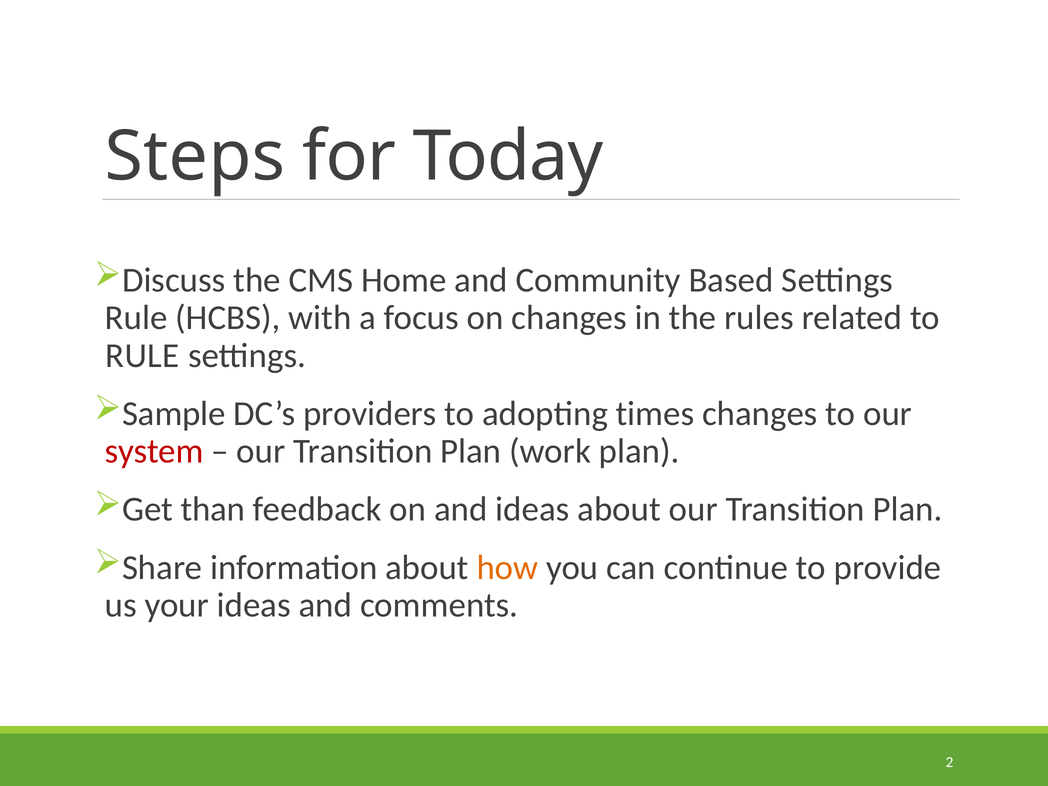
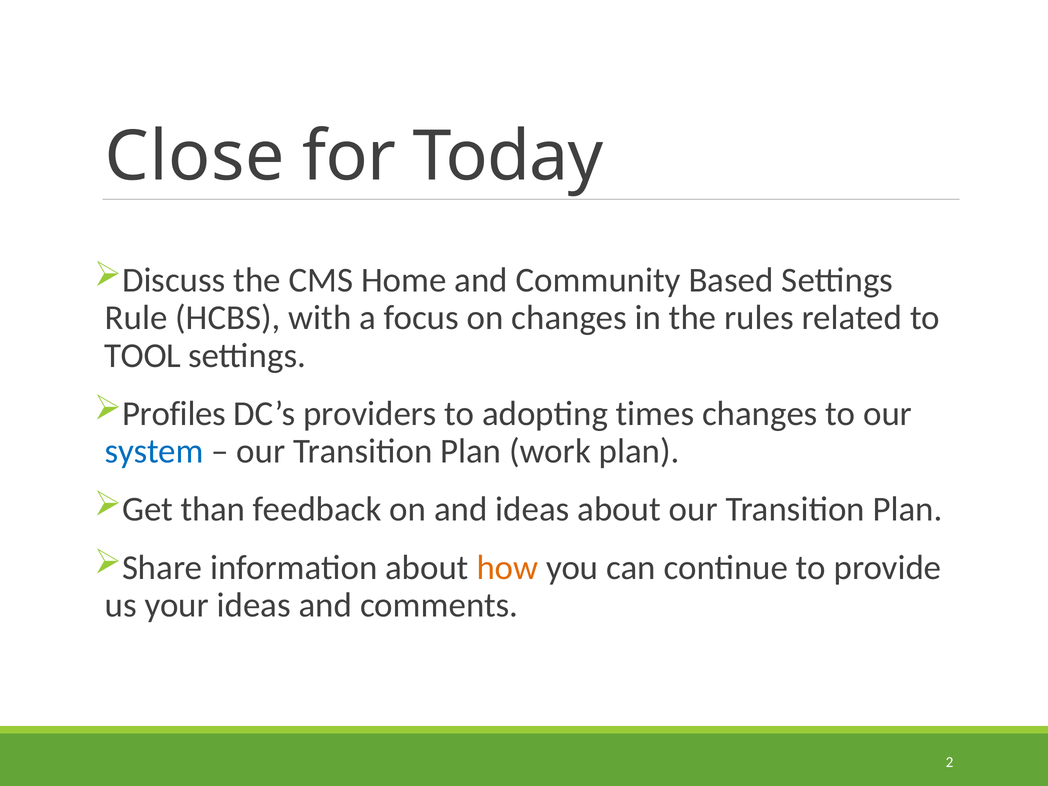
Steps: Steps -> Close (195, 157)
RULE: RULE -> TOOL (143, 356)
Sample: Sample -> Profiles (174, 414)
system colour: red -> blue (154, 451)
